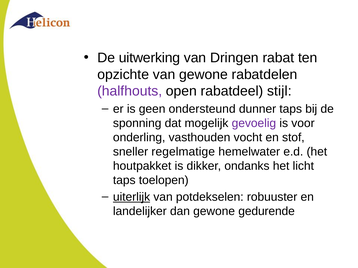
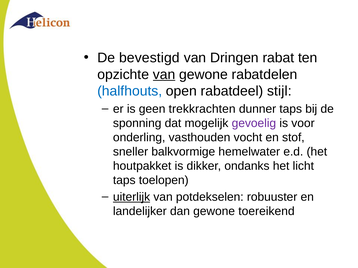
uitwerking: uitwerking -> bevestigd (149, 58)
van underline: none -> present (164, 75)
halfhouts colour: purple -> blue (130, 91)
ondersteund: ondersteund -> trekkrachten (202, 109)
regelmatige: regelmatige -> balkvormige (183, 152)
gedurende: gedurende -> toereikend (266, 212)
